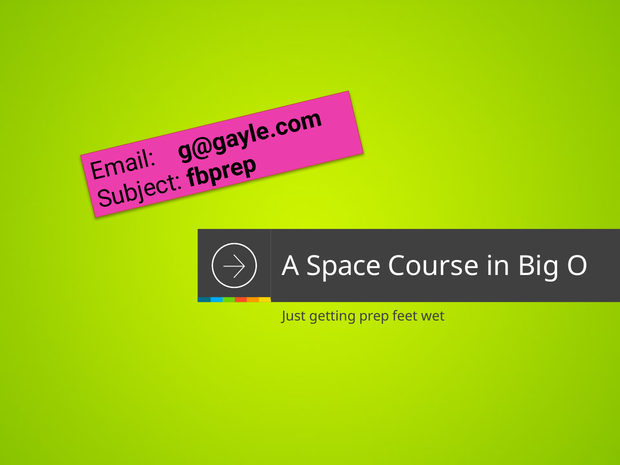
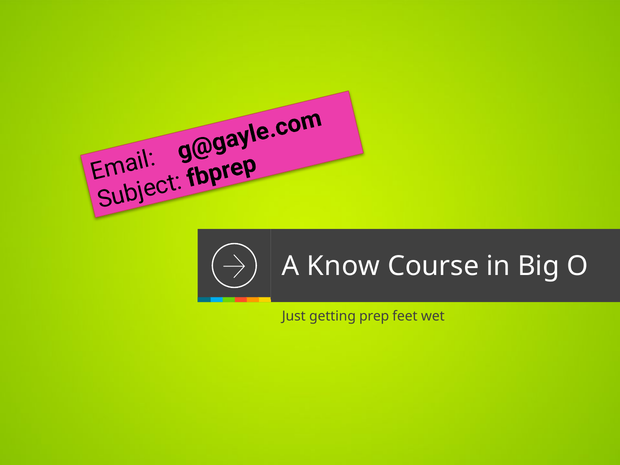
Space: Space -> Know (344, 266)
